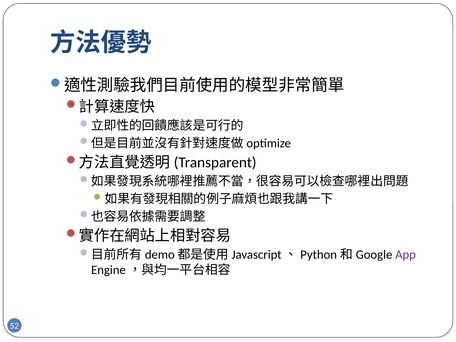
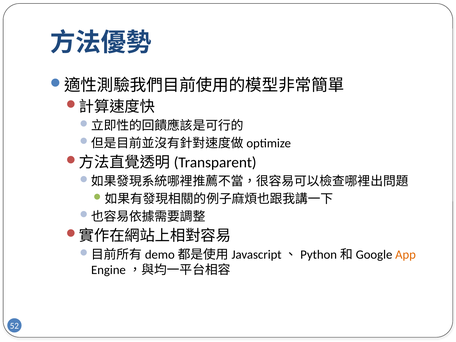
App colour: purple -> orange (406, 255)
